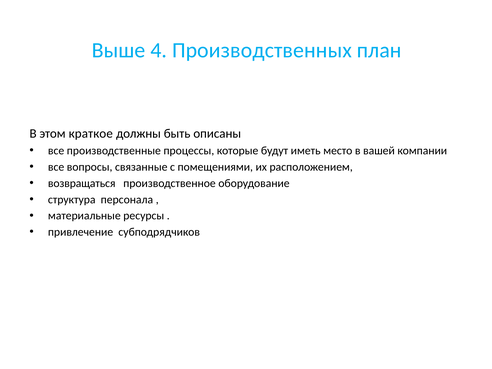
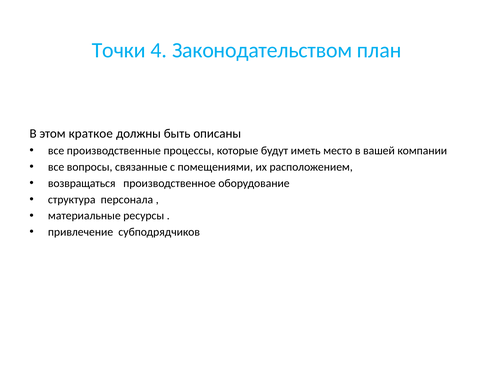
Выше: Выше -> Точки (119, 50)
Производственных: Производственных -> Законодательством (262, 50)
